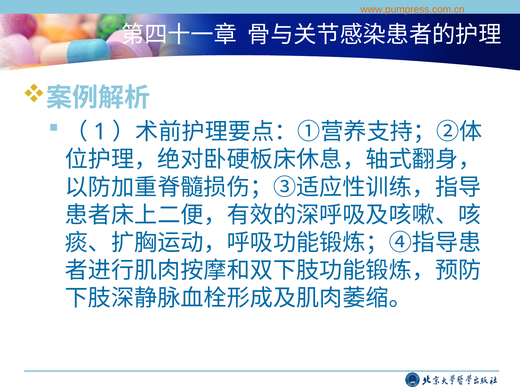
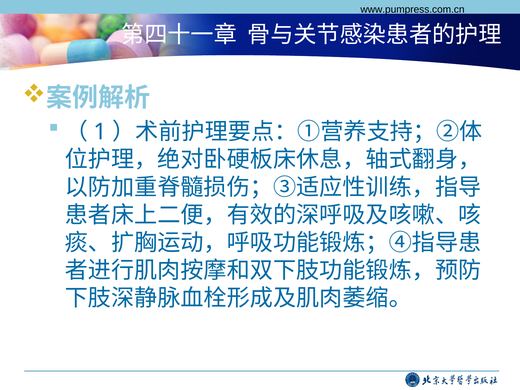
www.pumpress.com.cn colour: orange -> black (413, 9)
